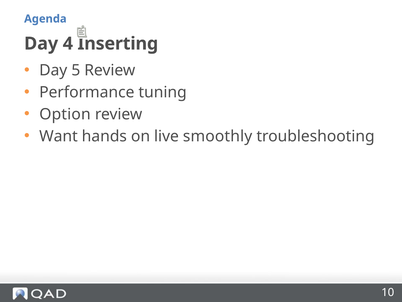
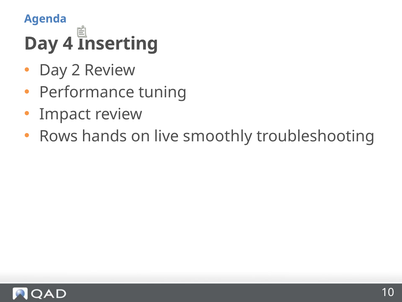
5: 5 -> 2 (76, 70)
Option: Option -> Impact (65, 114)
Want: Want -> Rows (59, 136)
